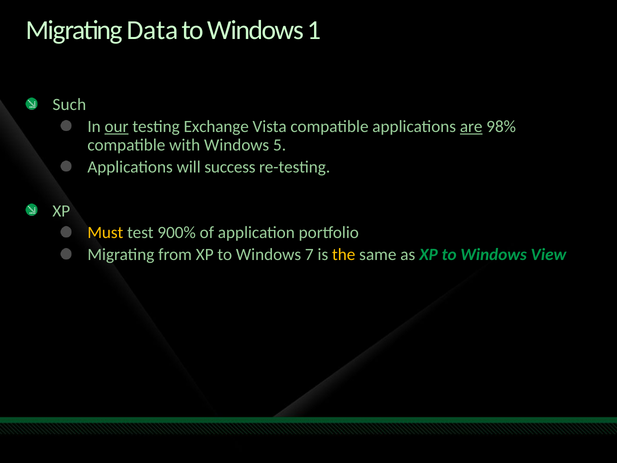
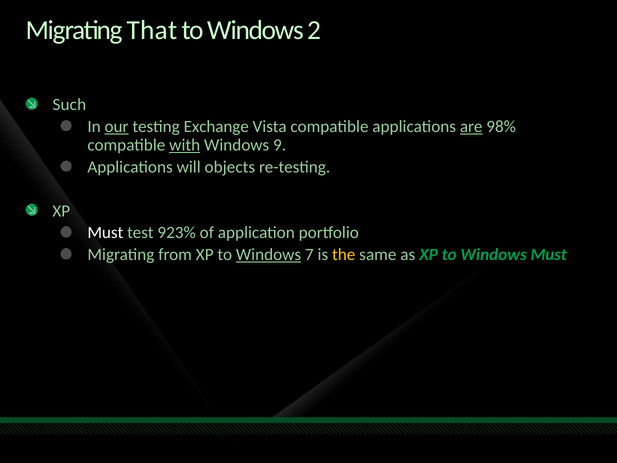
Data: Data -> That (152, 30)
1: 1 -> 2 (314, 30)
with underline: none -> present (185, 145)
5: 5 -> 9 (280, 145)
success: success -> objects (230, 167)
Must colour: yellow -> white (105, 233)
900%: 900% -> 923% (177, 233)
Windows underline: none -> present (269, 255)
Windows View: View -> Must (549, 255)
